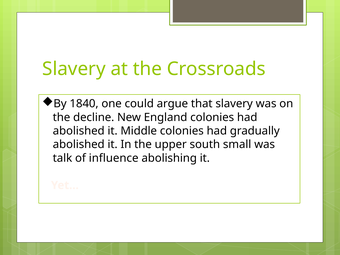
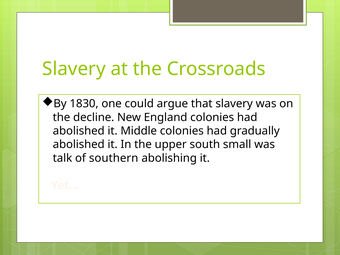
1840: 1840 -> 1830 (84, 104)
influence: influence -> southern (114, 158)
